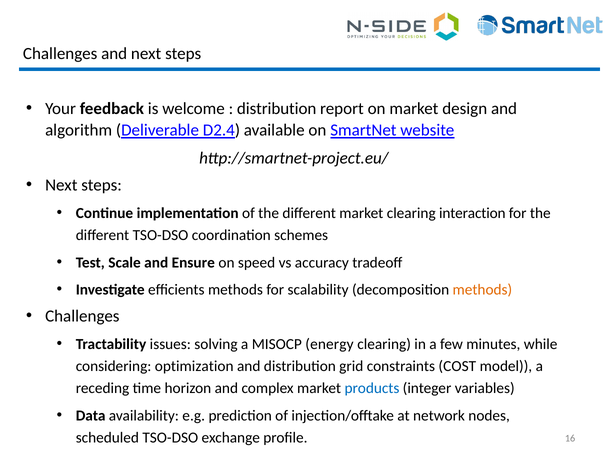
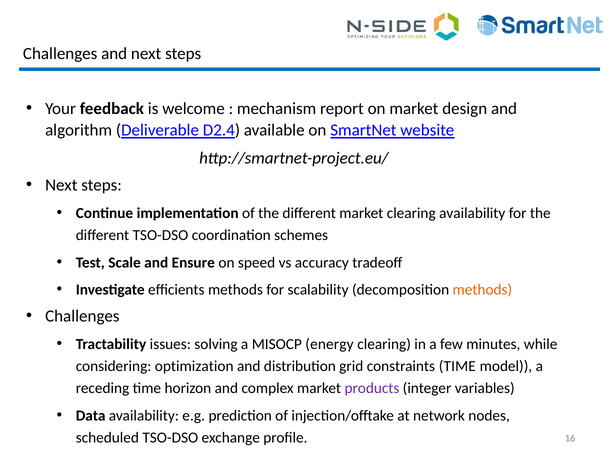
distribution: distribution -> mechanism (277, 109)
clearing interaction: interaction -> availability (472, 213)
constraints COST: COST -> TIME (457, 366)
products colour: blue -> purple (372, 388)
